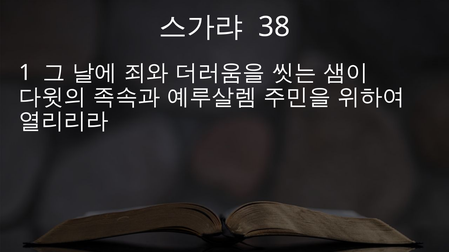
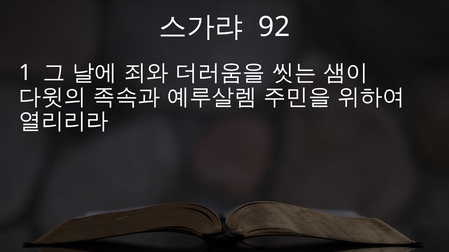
38: 38 -> 92 (274, 27)
